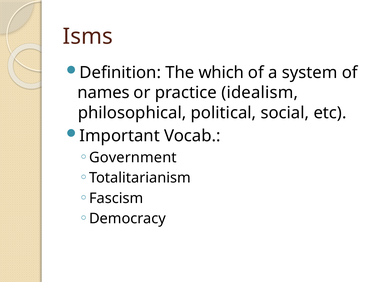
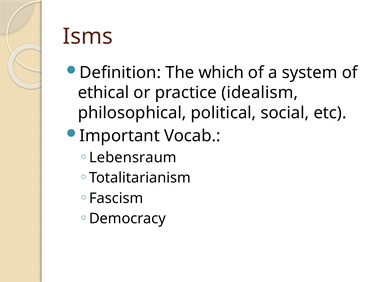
names: names -> ethical (103, 93)
Government: Government -> Lebensraum (133, 157)
